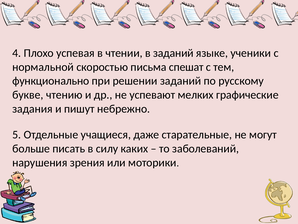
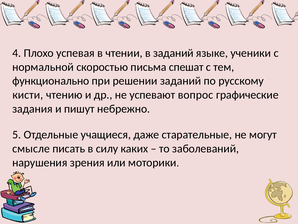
букве: букве -> кисти (28, 95)
мелких: мелких -> вопрос (196, 95)
больше: больше -> смысле (31, 148)
